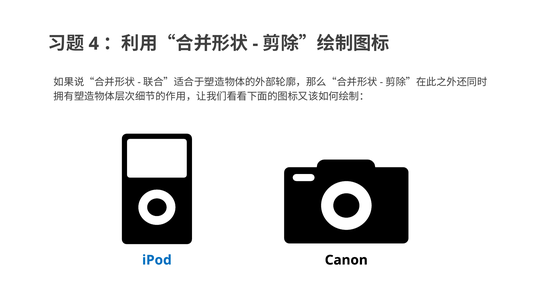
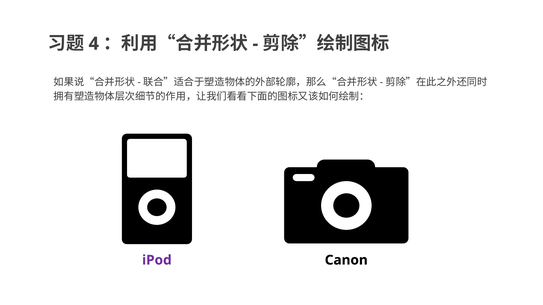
iPod colour: blue -> purple (157, 260)
